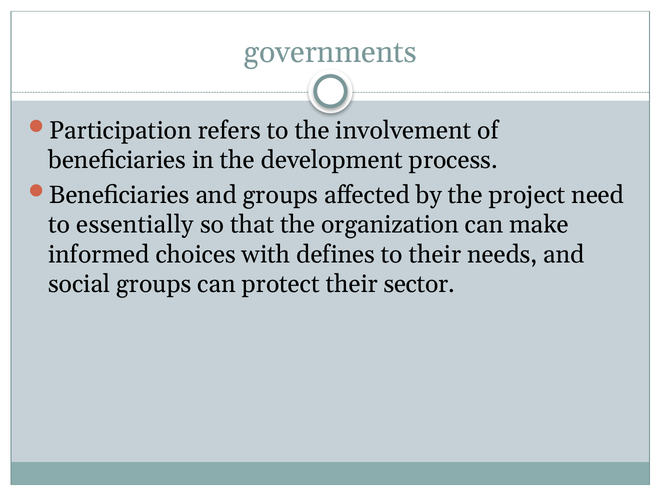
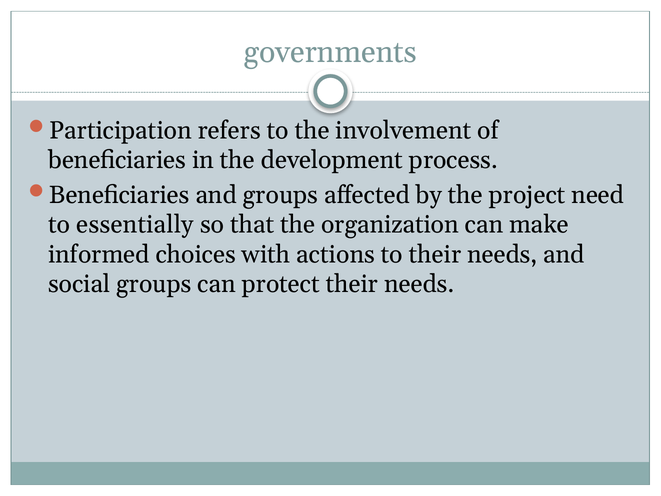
defines: defines -> actions (336, 254)
protect their sector: sector -> needs (419, 284)
